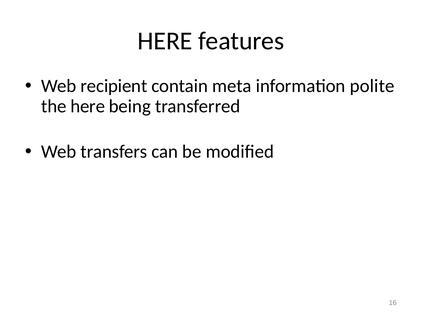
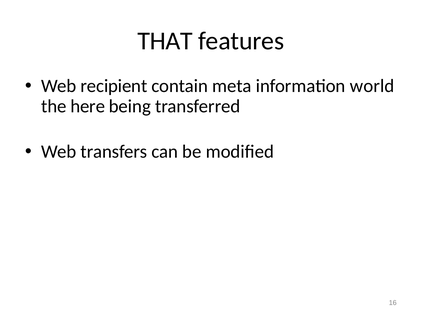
HERE: HERE -> THAT (165, 41)
polite: polite -> world (372, 86)
